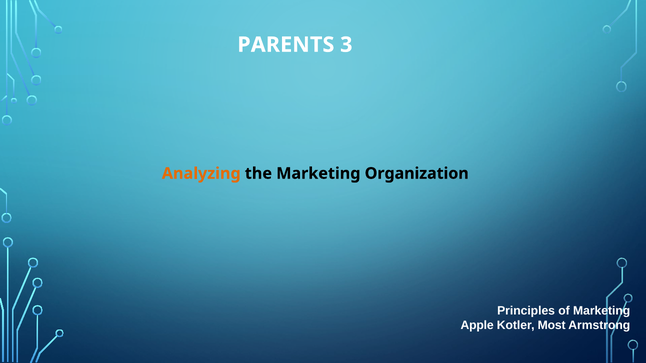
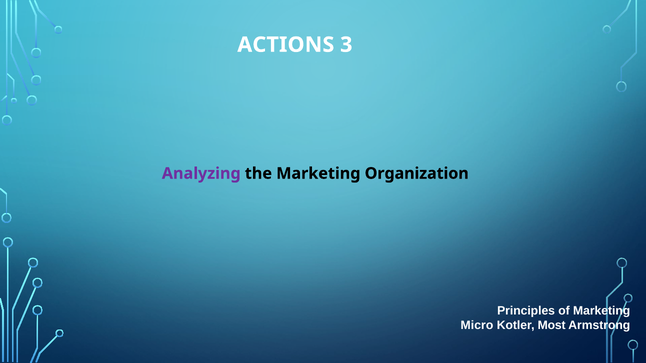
PARENTS: PARENTS -> ACTIONS (286, 45)
Analyzing colour: orange -> purple (201, 174)
Apple: Apple -> Micro (477, 326)
